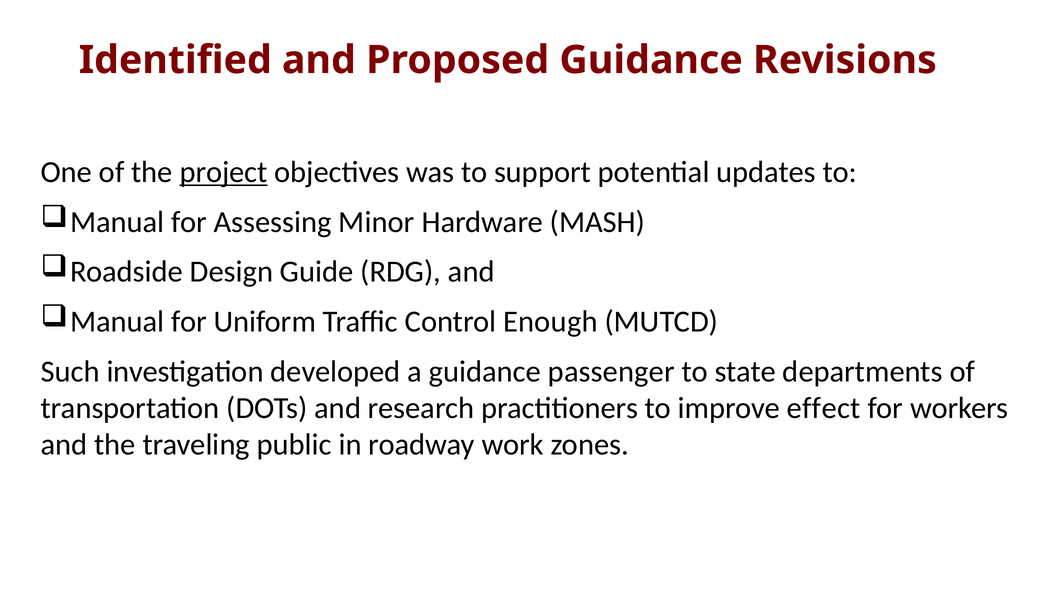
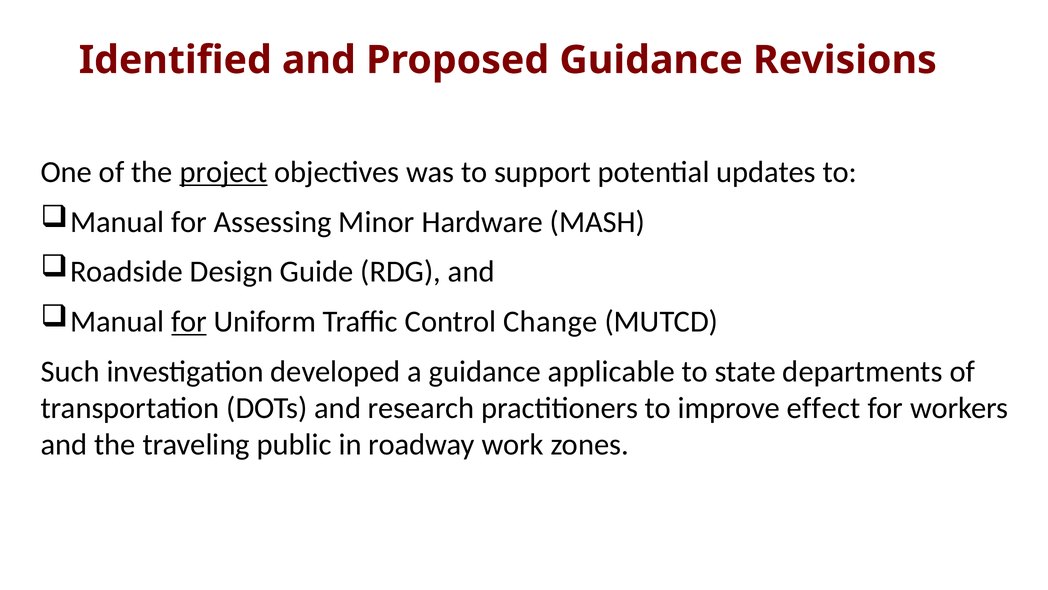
for underline: none -> present (189, 321)
Enough: Enough -> Change (550, 321)
passenger: passenger -> applicable (611, 371)
